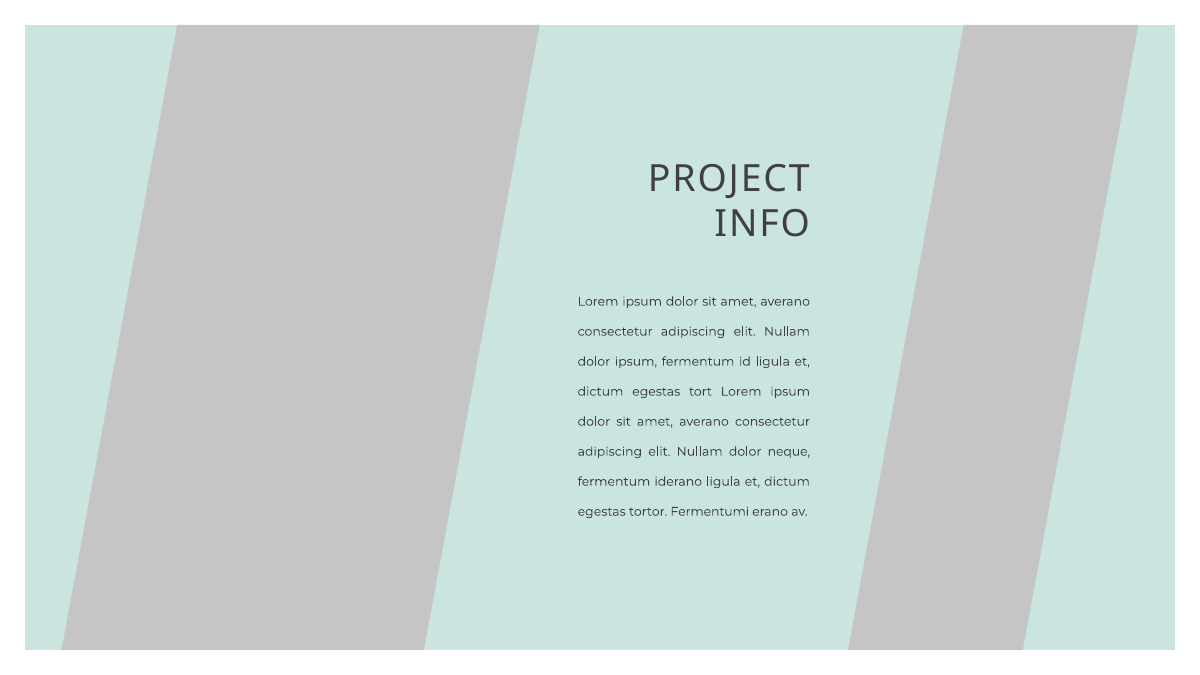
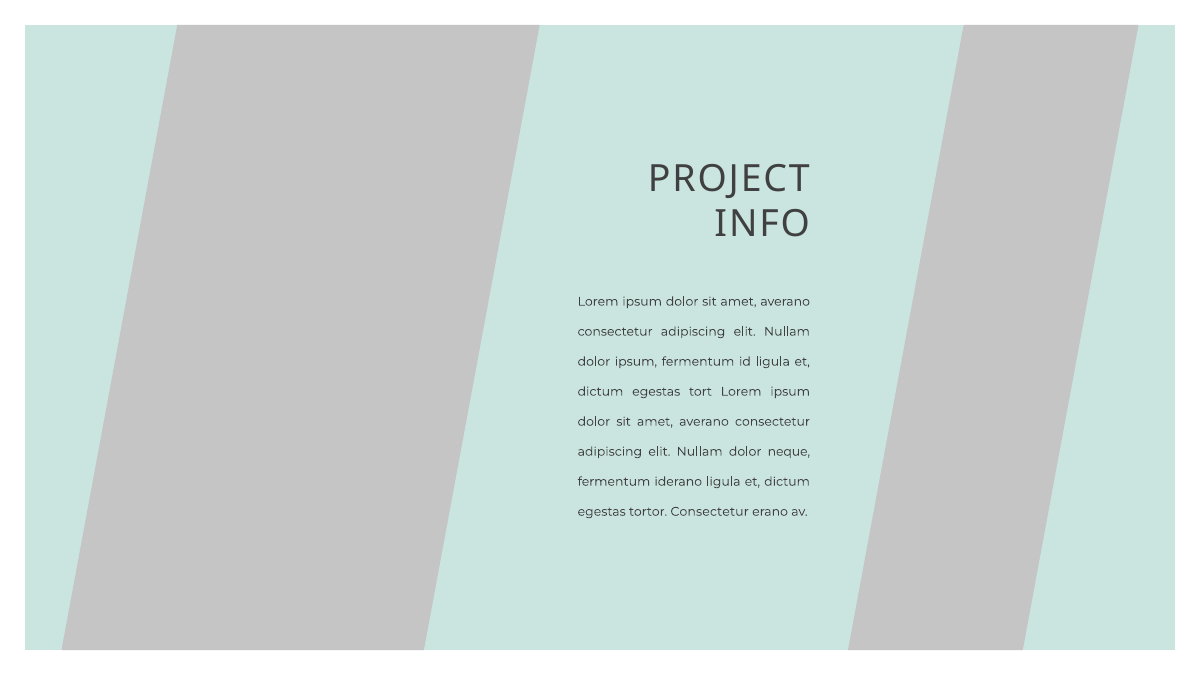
tortor Fermentumi: Fermentumi -> Consectetur (710, 512)
